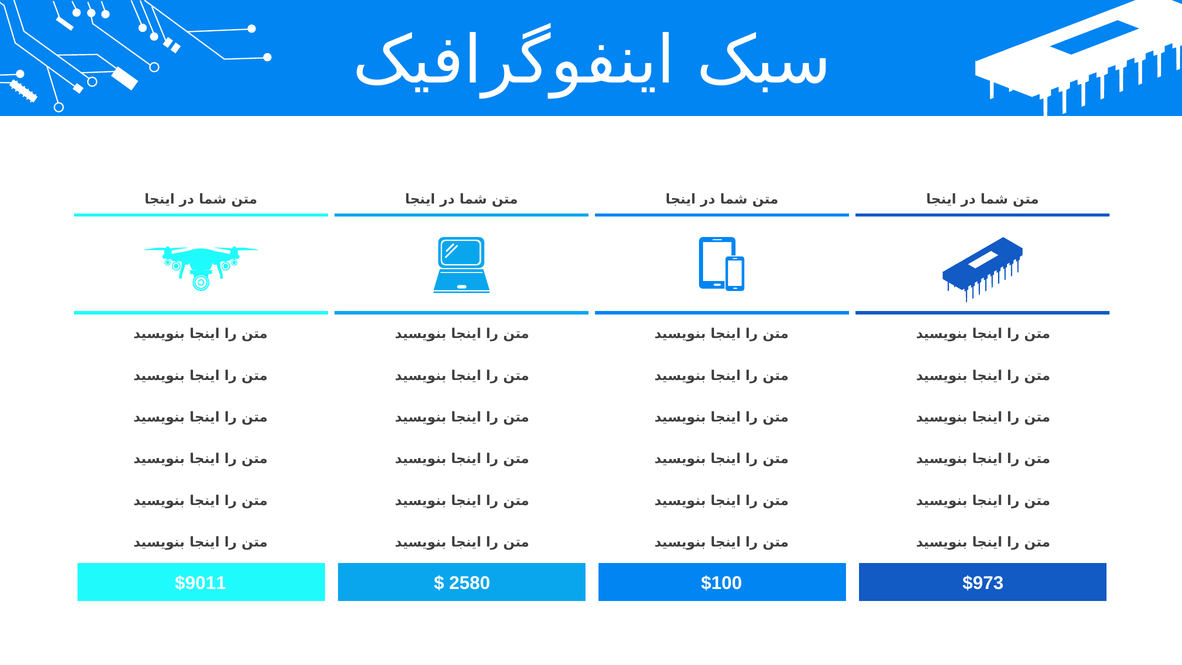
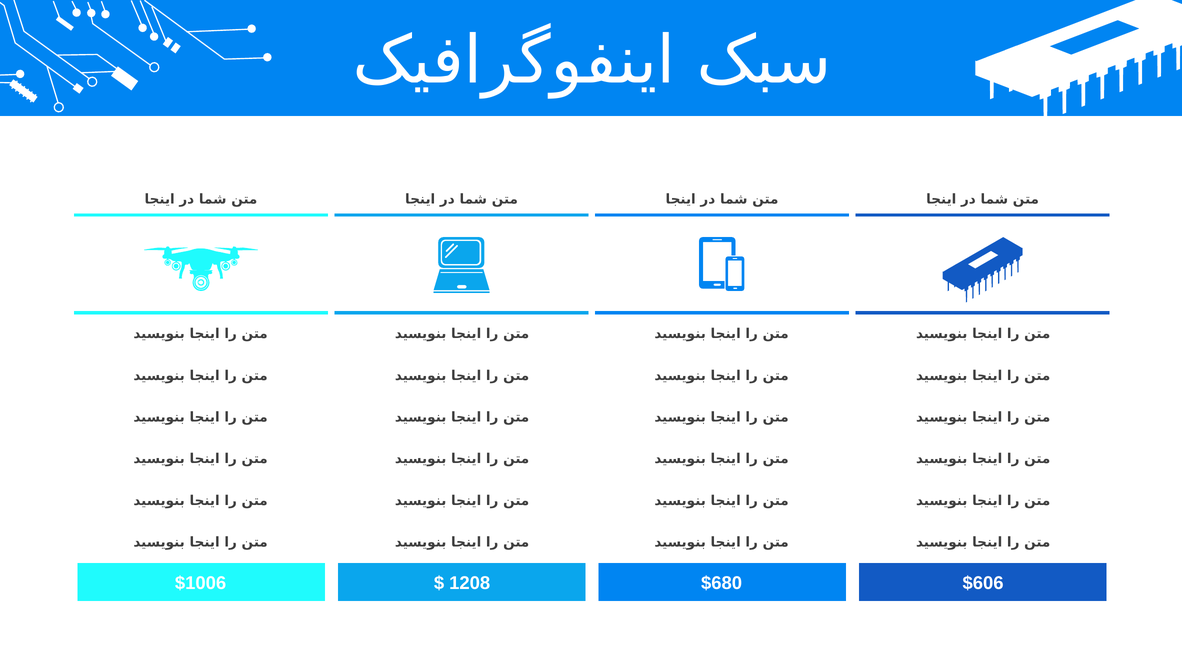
$9011: $9011 -> $1006 (201, 583)
2580: 2580 -> 1208 (470, 583)
$100: $100 -> $680 (722, 583)
$973: $973 -> $606 (983, 583)
